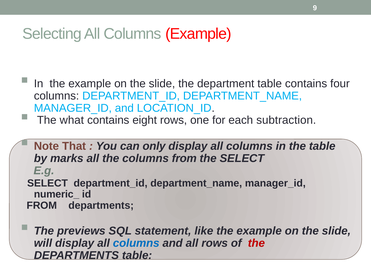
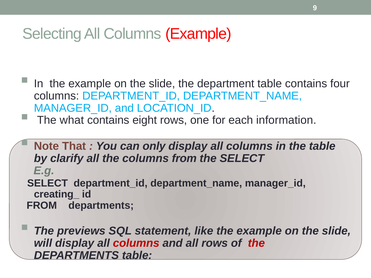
subtraction: subtraction -> information (286, 120)
marks: marks -> clarify (67, 158)
numeric_: numeric_ -> creating_ (57, 194)
columns colour: blue -> red (136, 243)
